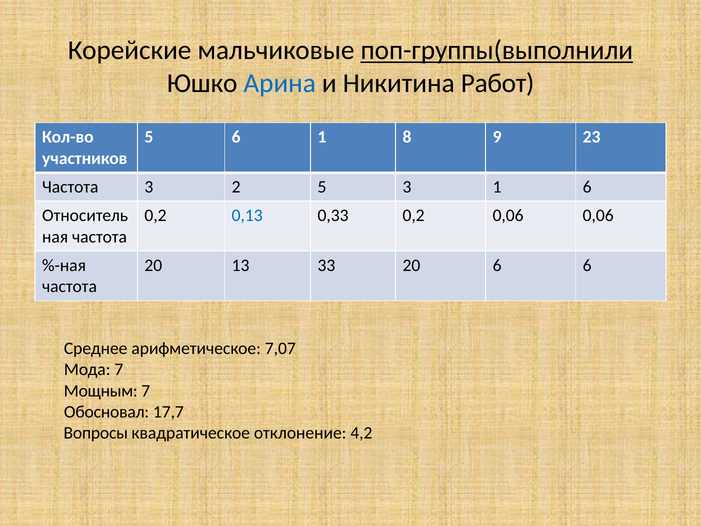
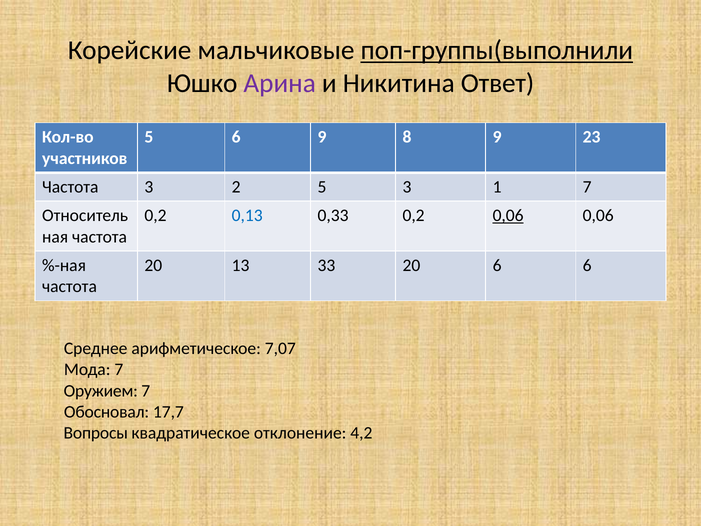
Арина colour: blue -> purple (280, 83)
Работ: Работ -> Ответ (498, 83)
6 1: 1 -> 9 (322, 137)
1 6: 6 -> 7 (587, 187)
0,06 underline: none -> present (508, 215)
Мощным: Мощным -> Оружием (101, 391)
